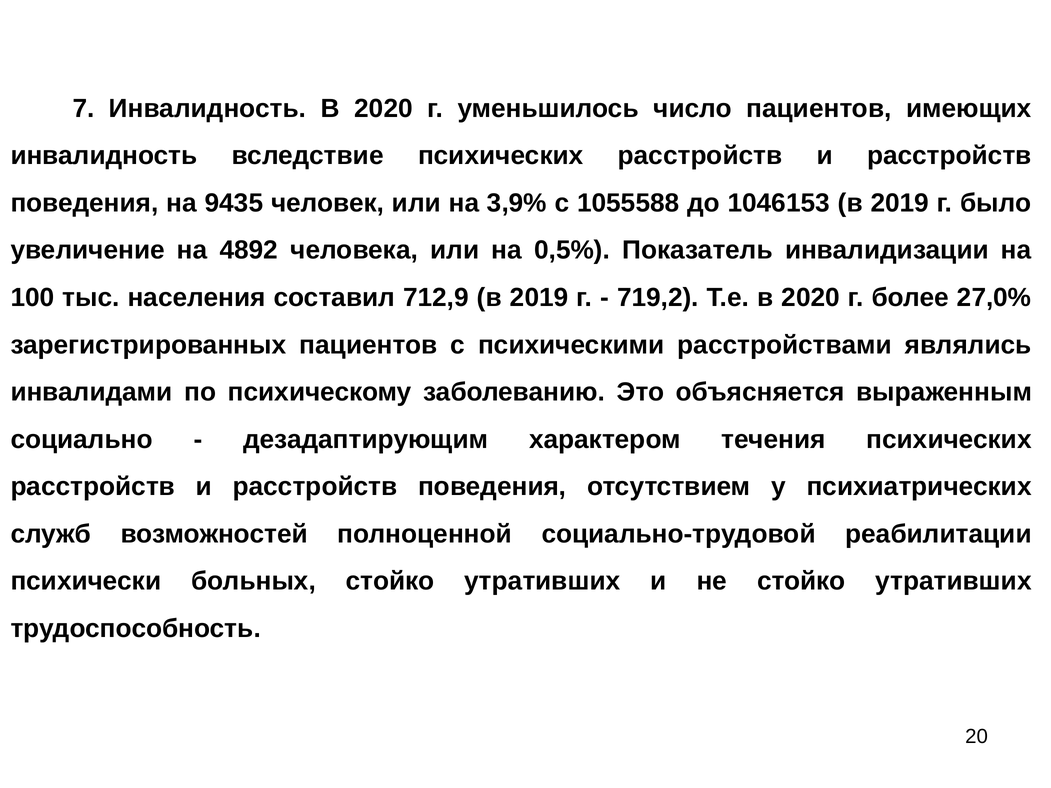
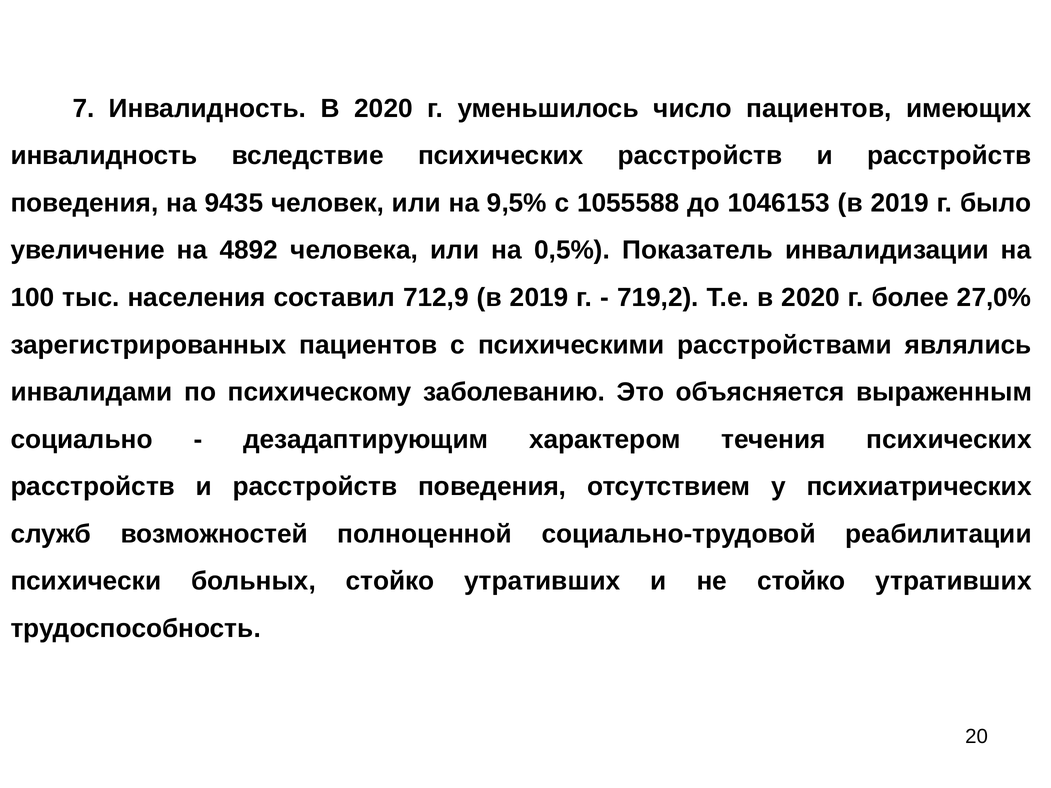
3,9%: 3,9% -> 9,5% (517, 203)
